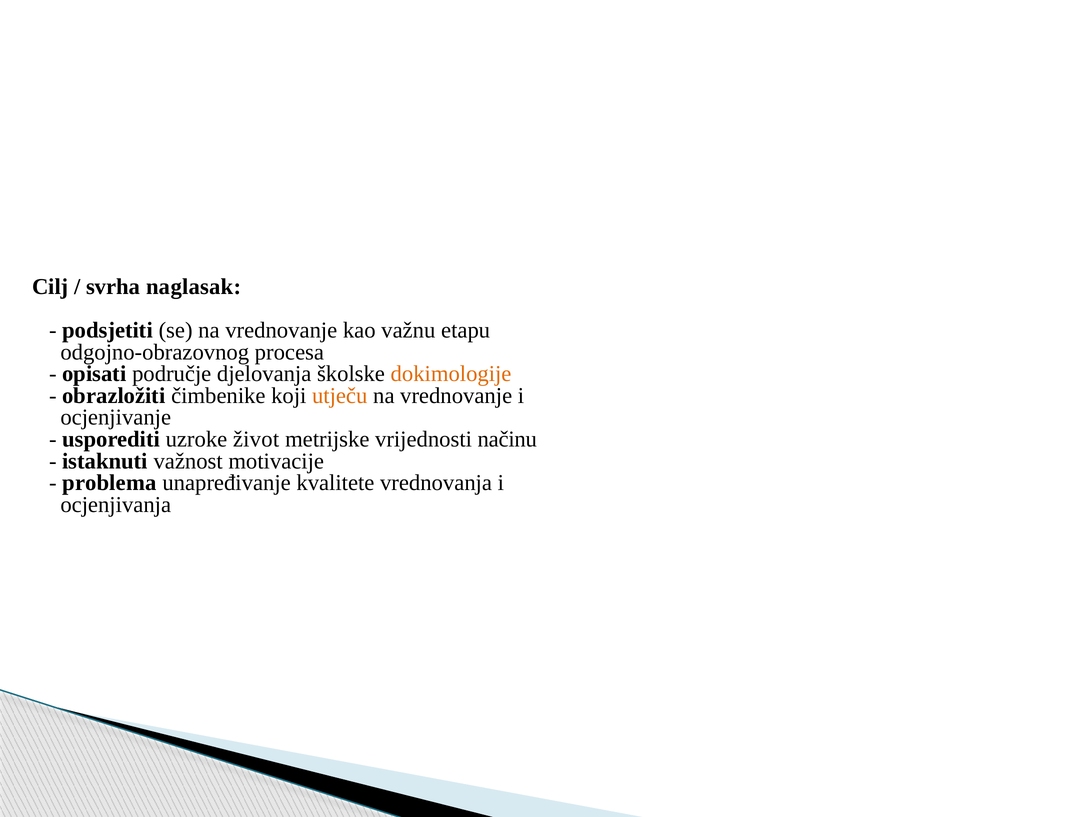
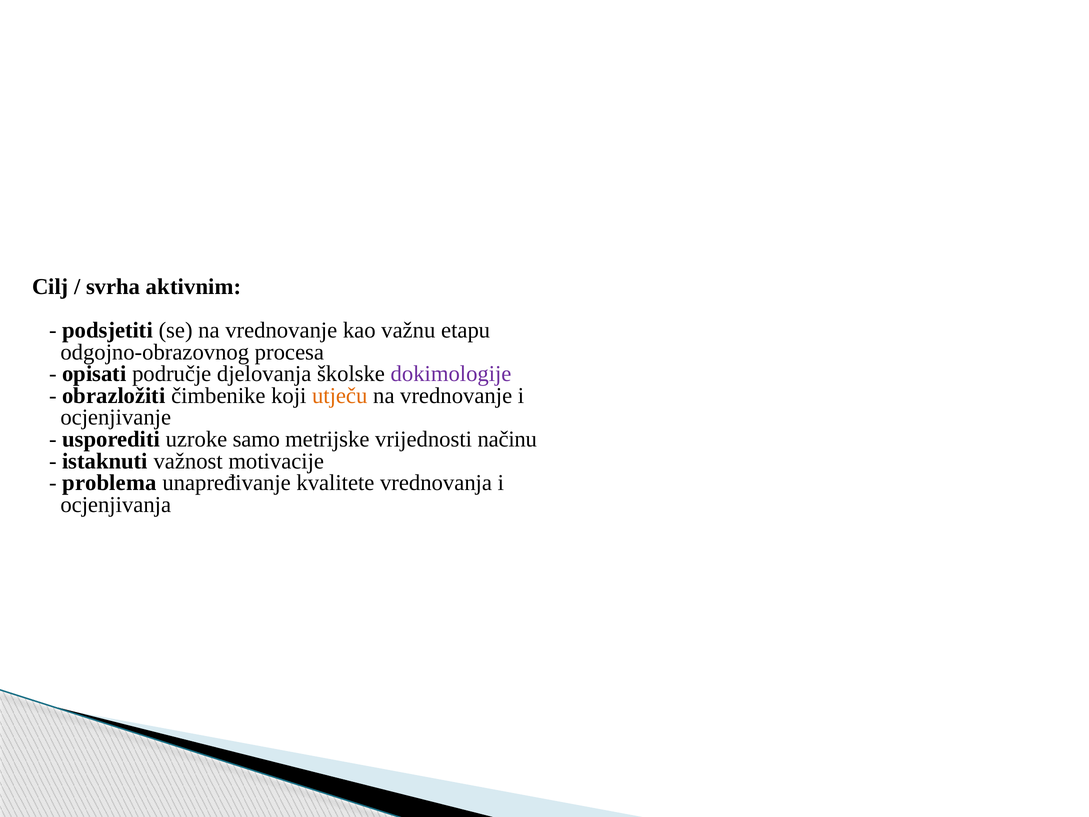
naglasak: naglasak -> aktivnim (194, 287)
dokimologije colour: orange -> purple (451, 374)
život: život -> samo (256, 439)
